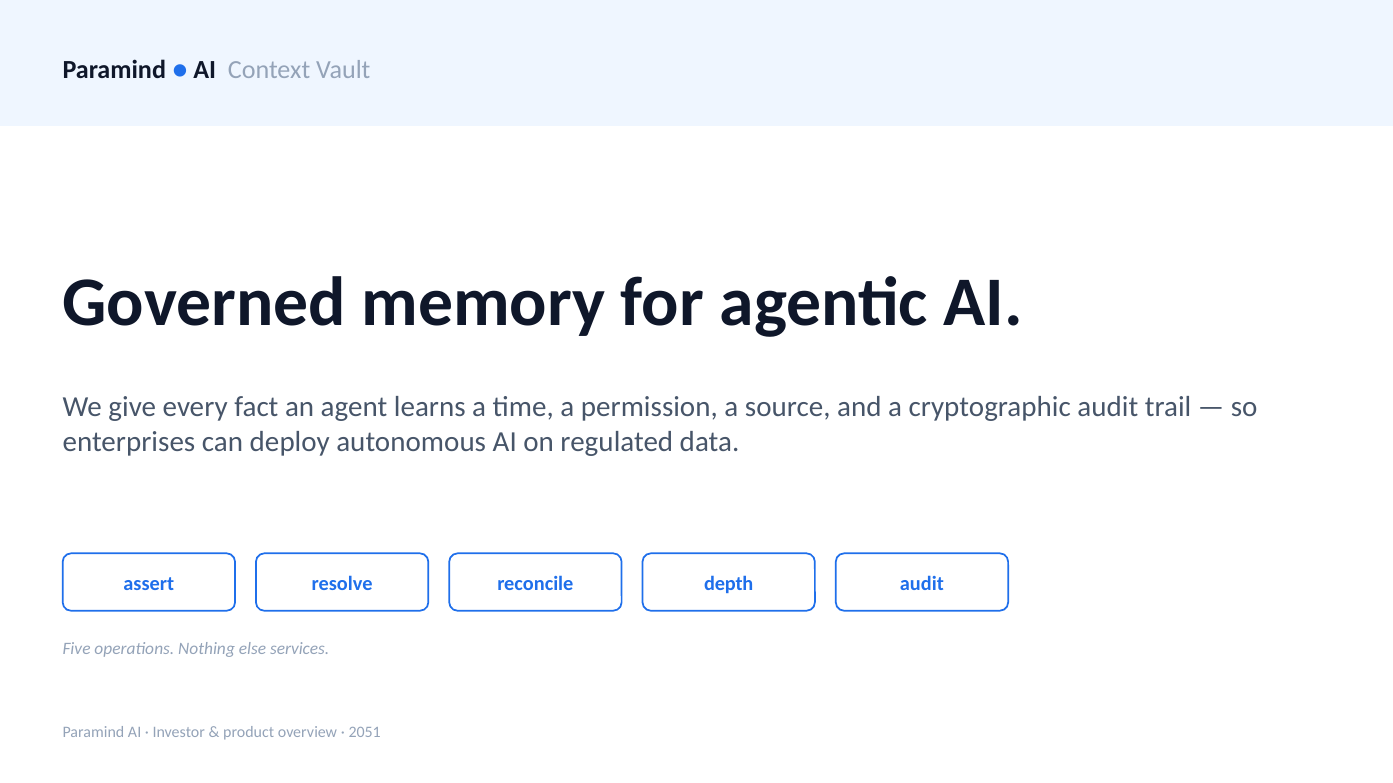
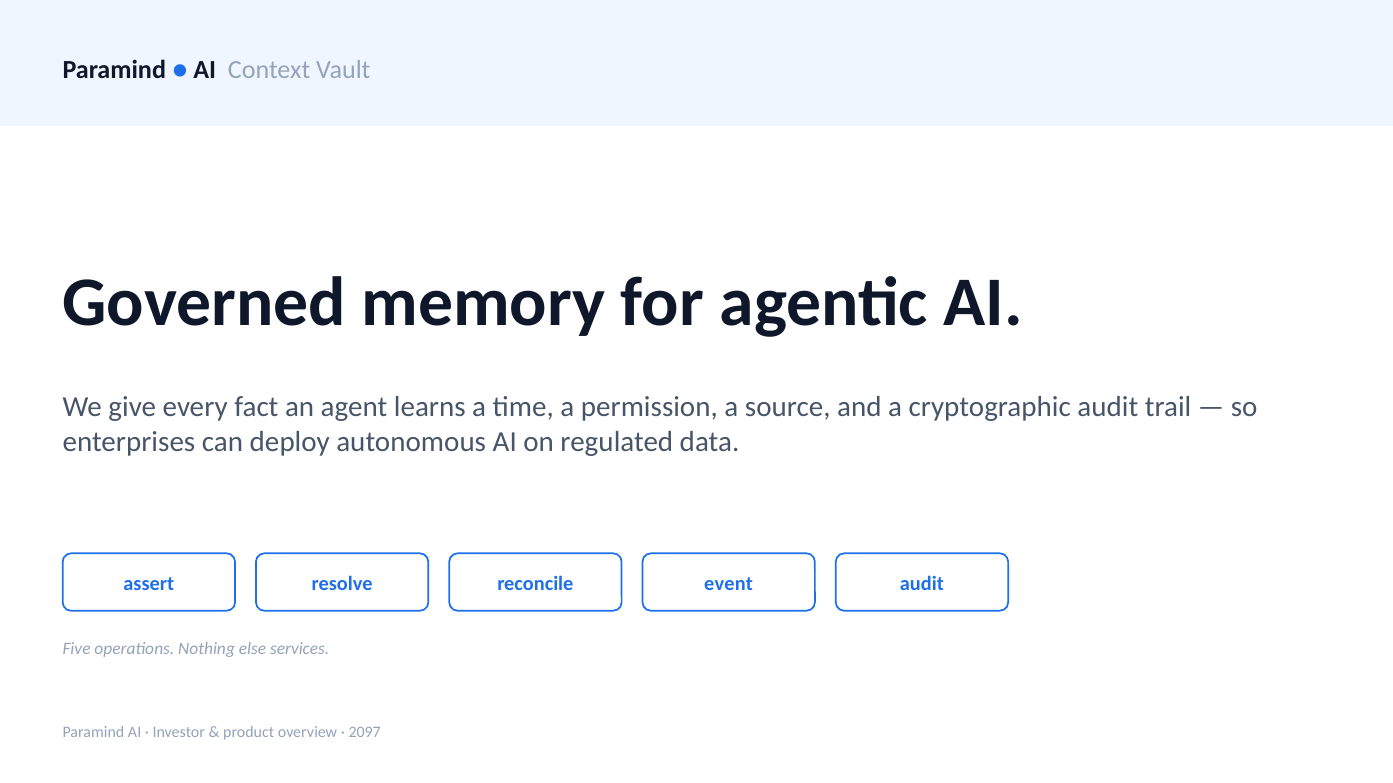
depth: depth -> event (729, 584)
2051: 2051 -> 2097 (365, 732)
